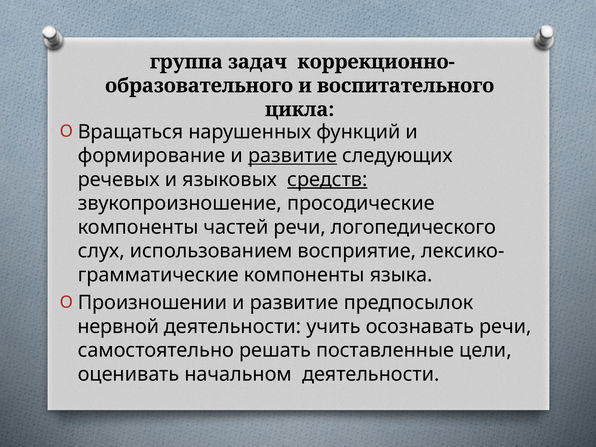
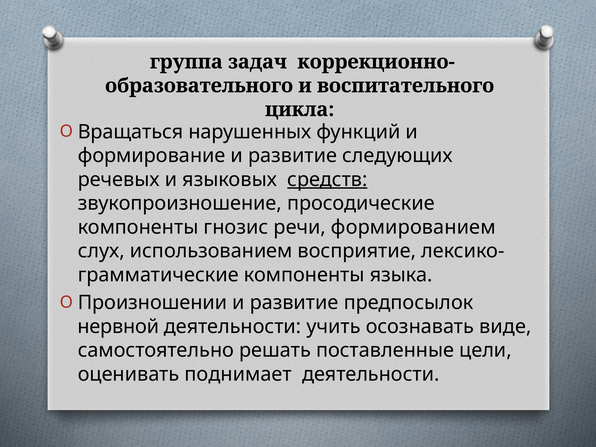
развитие underline: present -> none (293, 156)
частей: частей -> гнозис (236, 227)
логопедического: логопедического -> формированием (413, 227)
осознавать речи: речи -> виде (505, 327)
начальном: начальном -> поднимает (238, 374)
